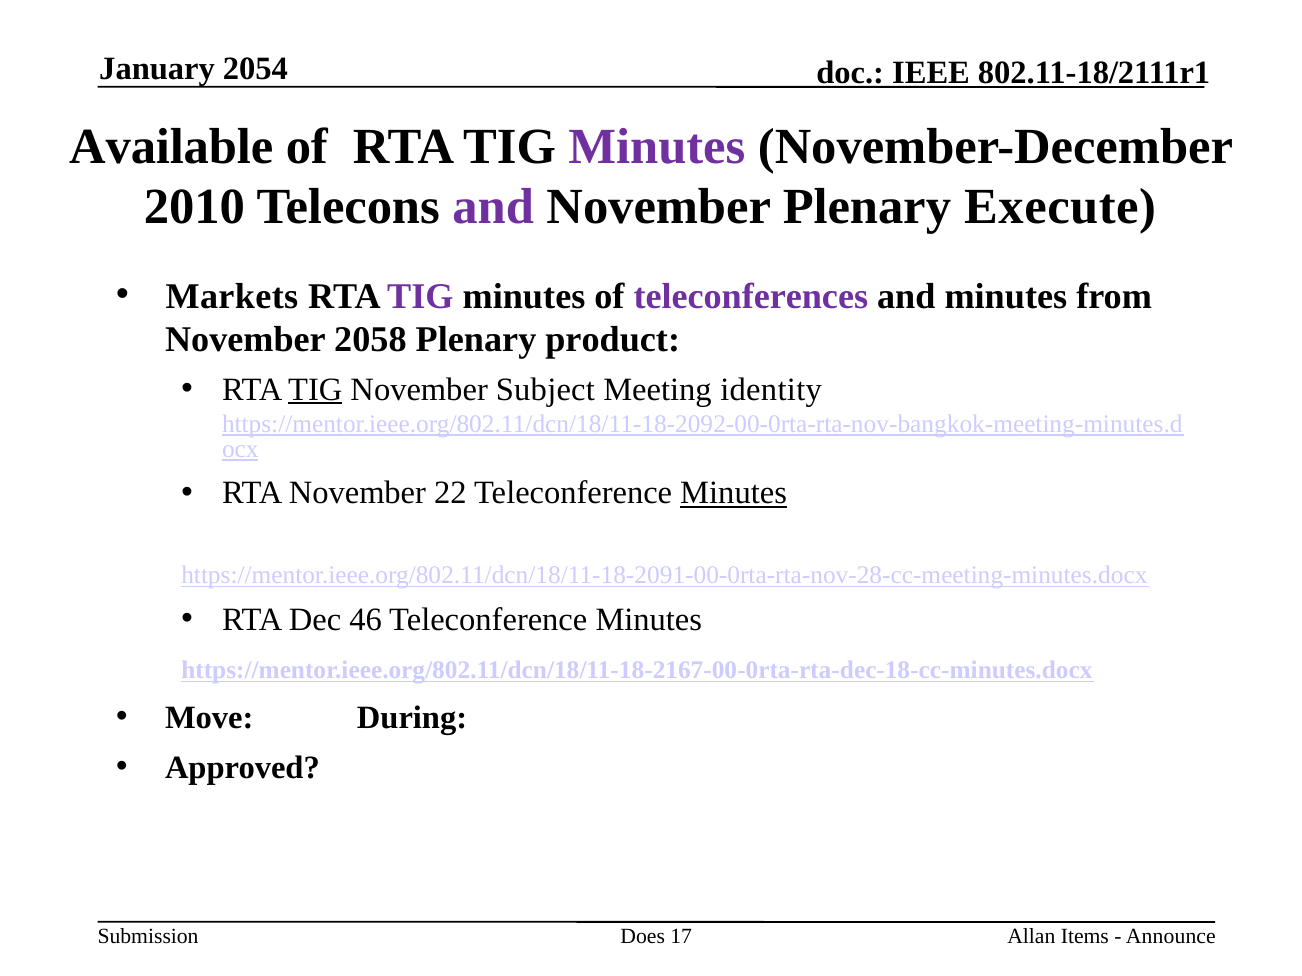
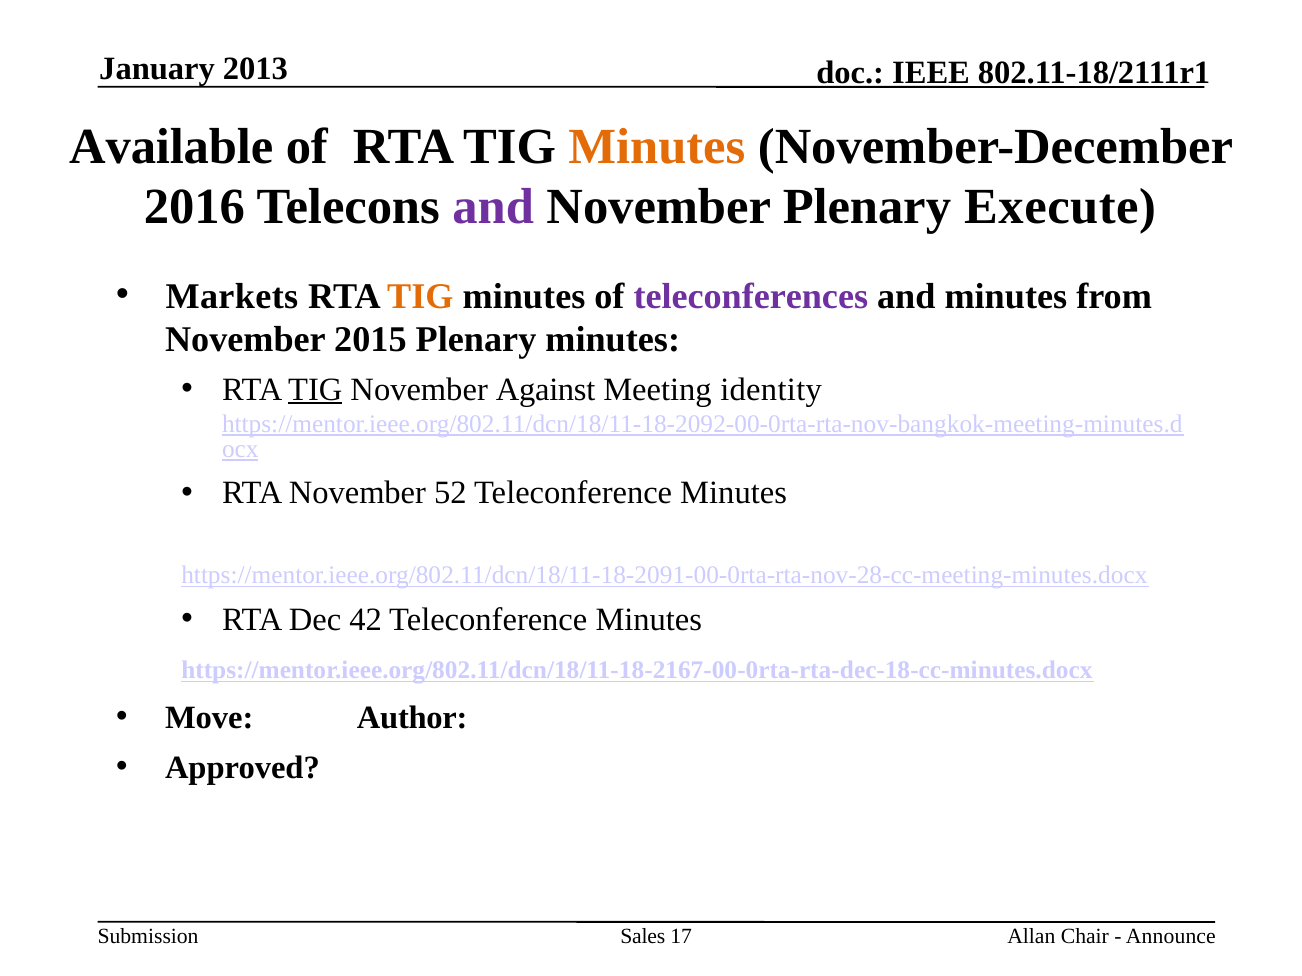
2054: 2054 -> 2013 (255, 69)
Minutes colour: purple -> orange (657, 147)
2010: 2010 -> 2016 (194, 207)
TIG colour: purple -> orange (420, 296)
2058: 2058 -> 2015 (370, 340)
Plenary product: product -> minutes (613, 340)
Subject: Subject -> Against (546, 390)
22: 22 -> 52 (450, 493)
Minutes underline: present -> none (734, 493)
46: 46 -> 42 (366, 620)
During: During -> Author (412, 718)
Does: Does -> Sales (643, 937)
Items: Items -> Chair (1085, 937)
